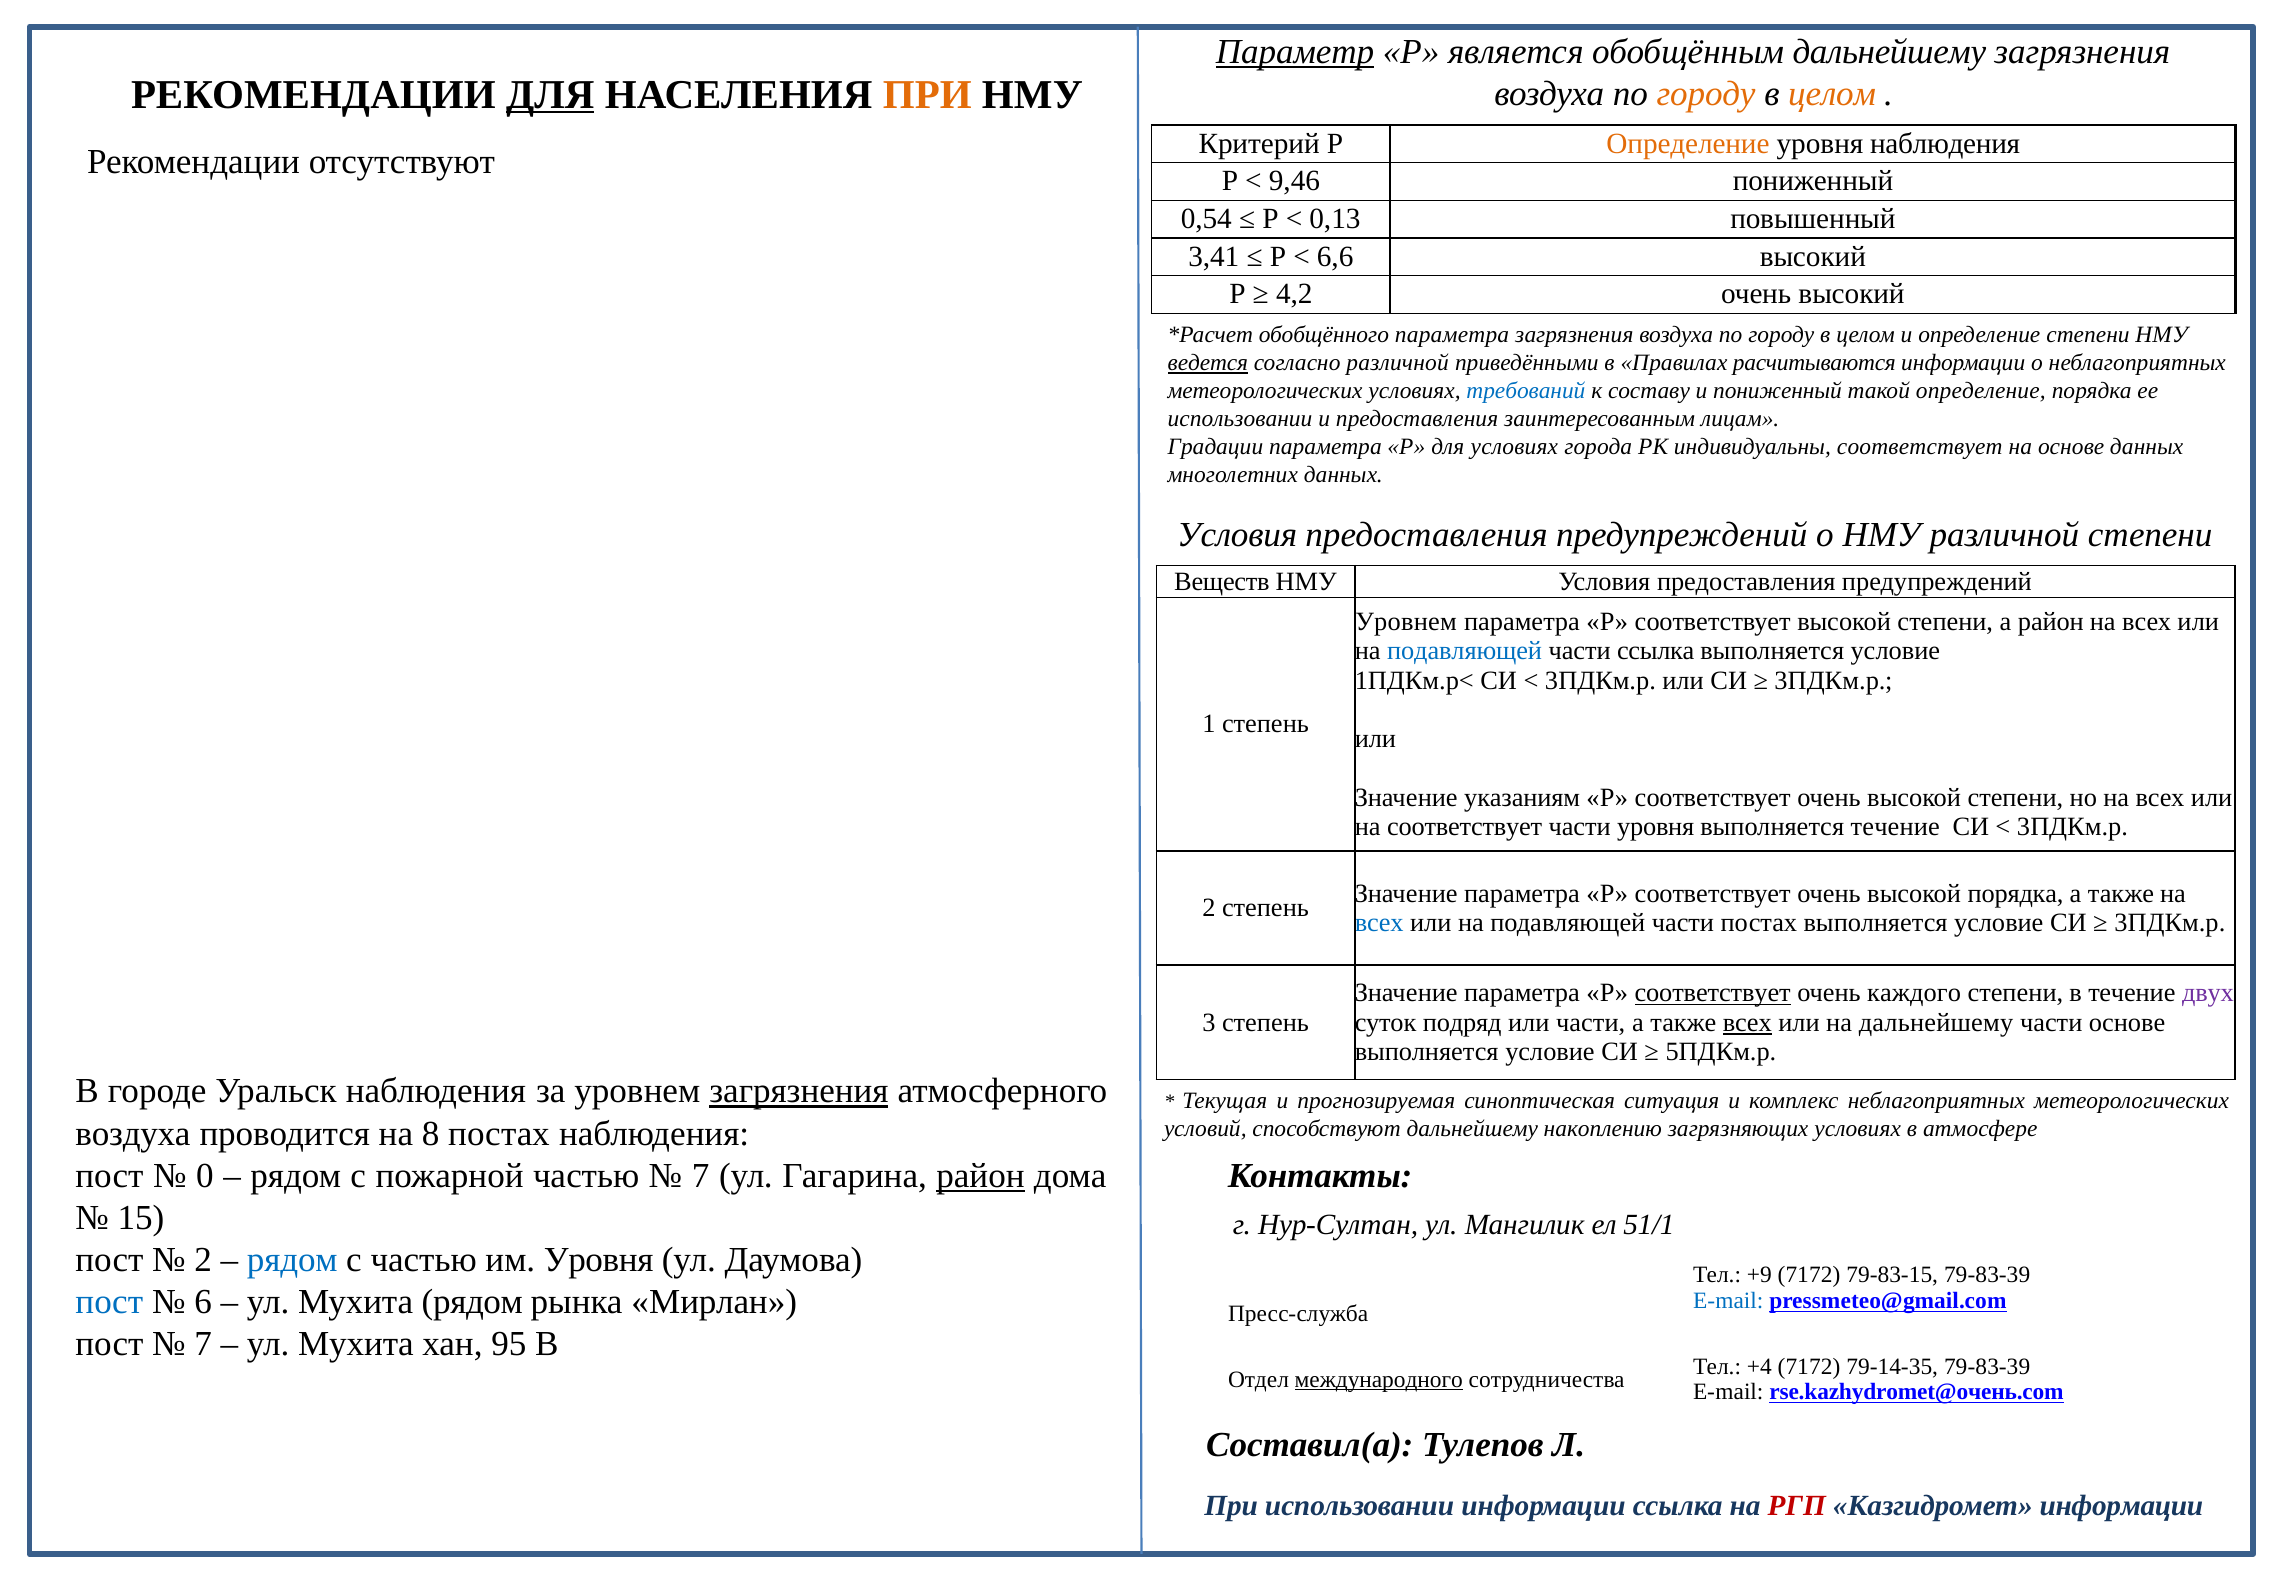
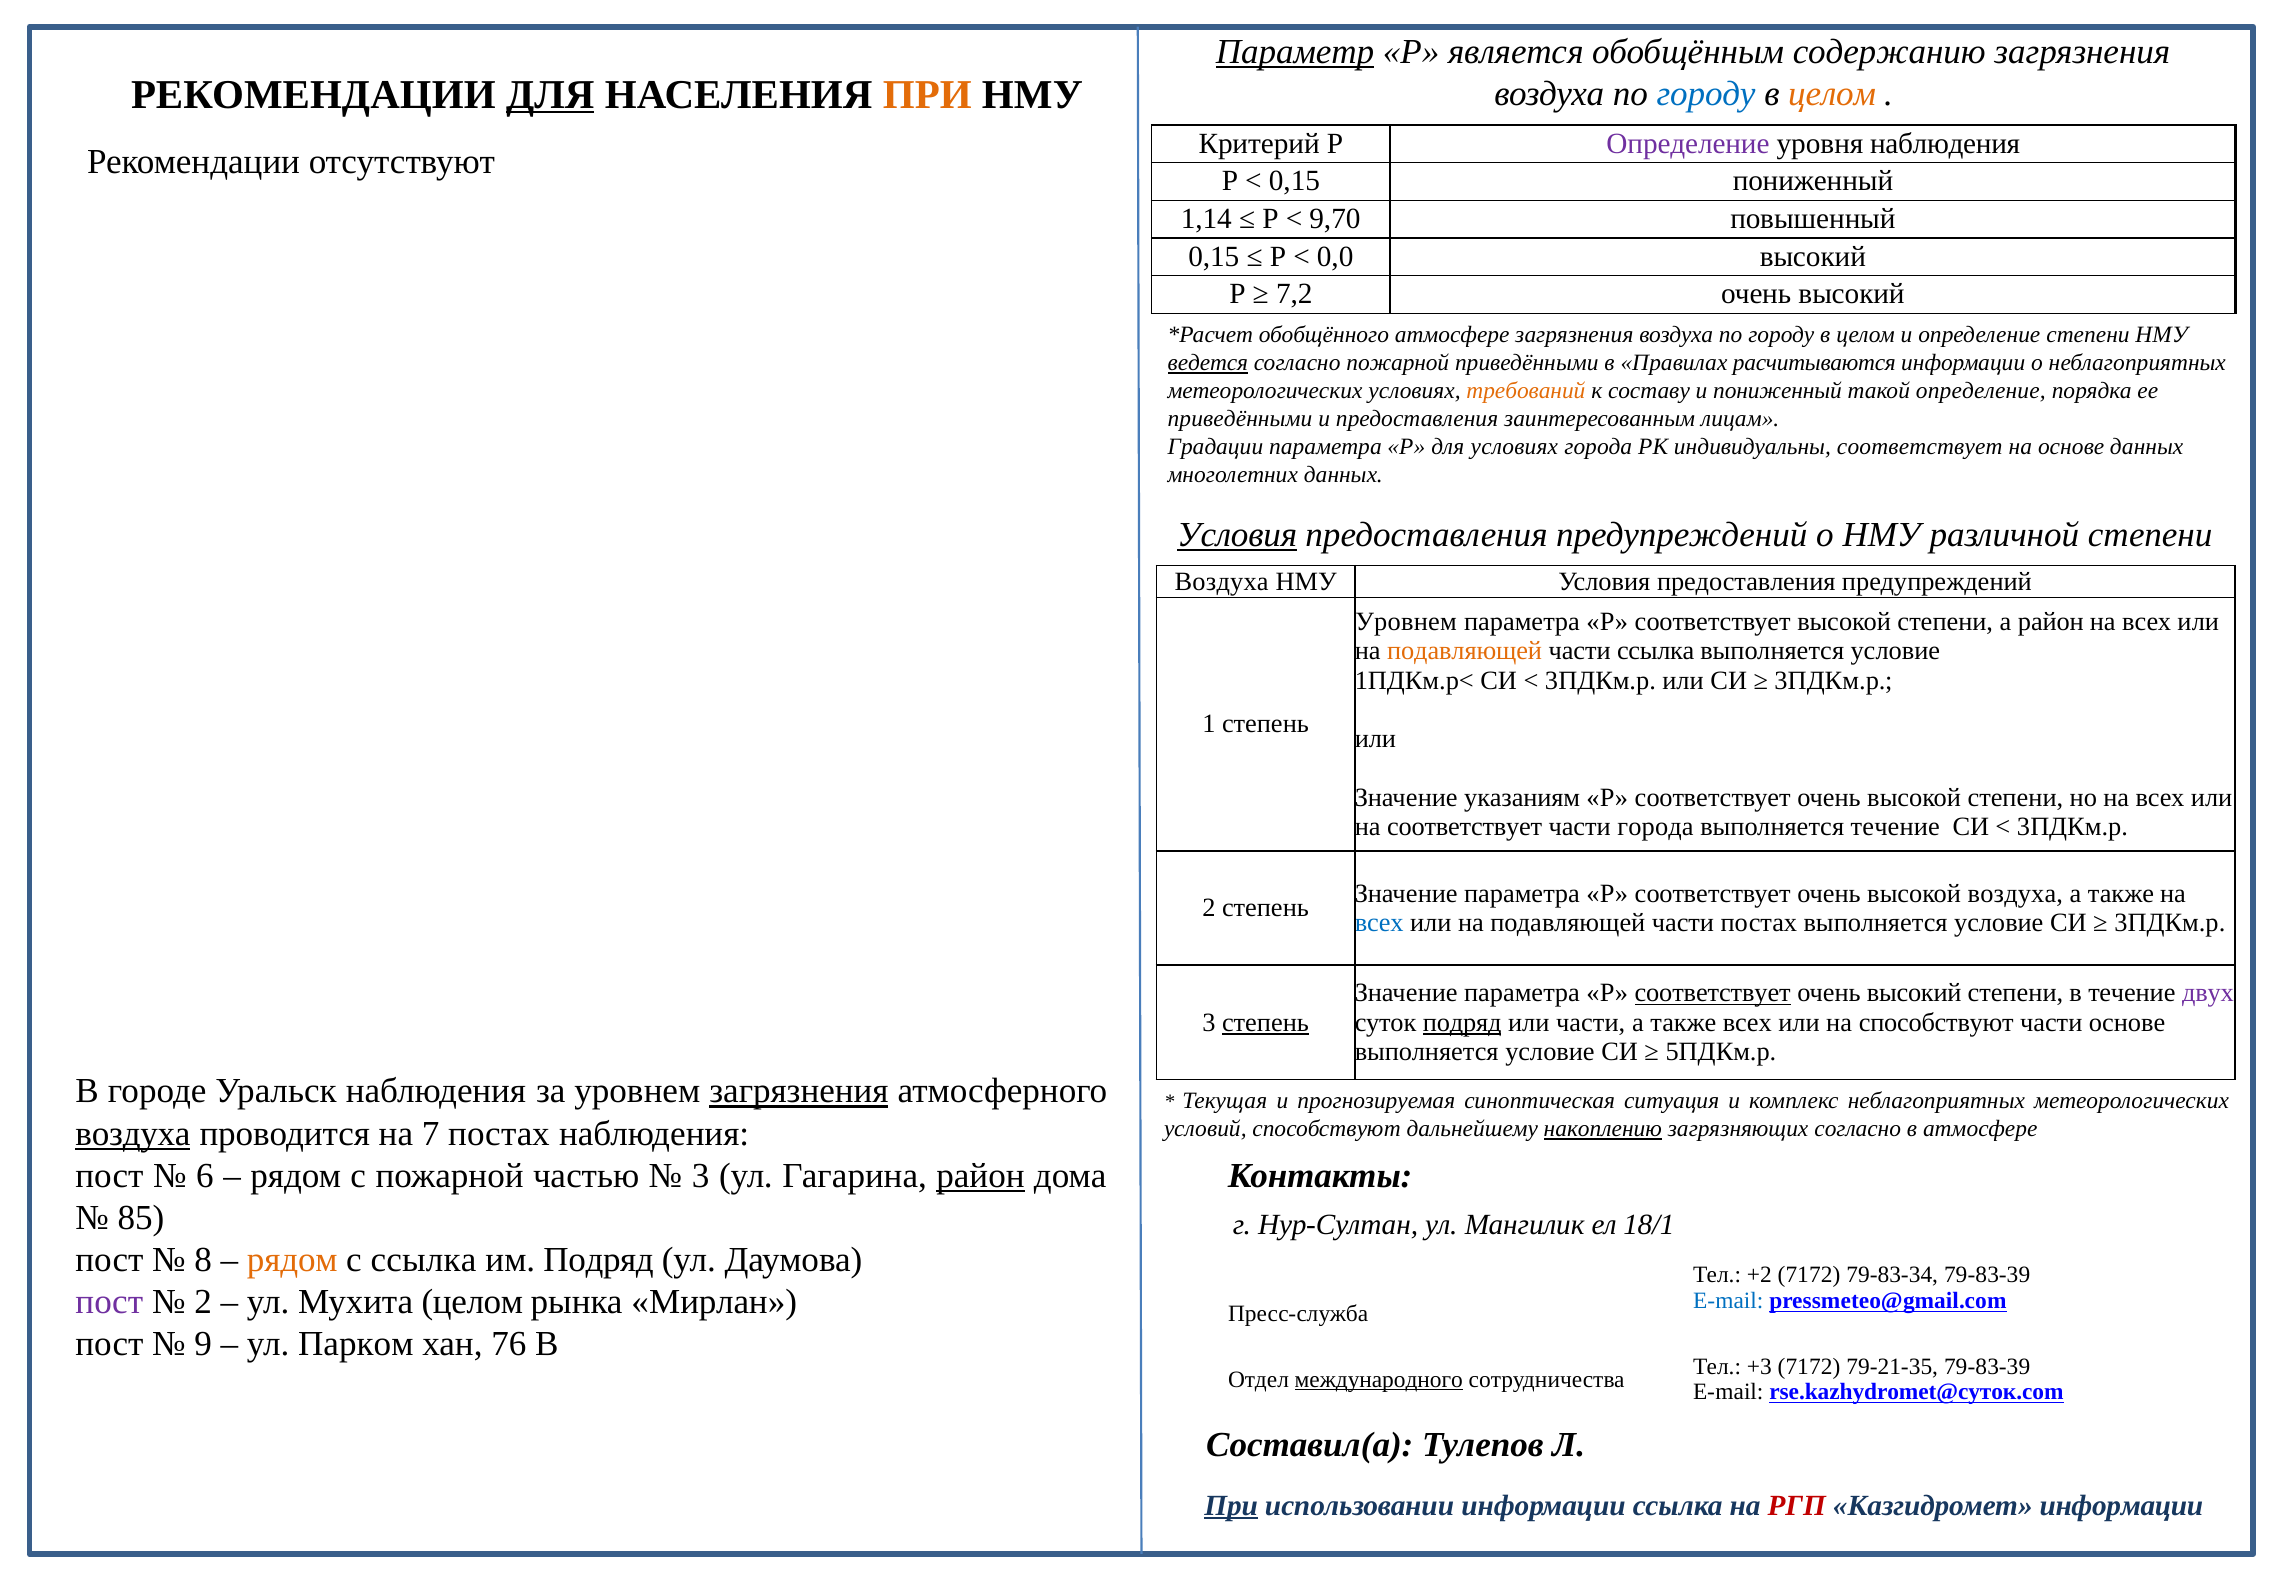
обобщённым дальнейшему: дальнейшему -> содержанию (1889, 52)
городу colour: orange -> blue (1706, 94)
Определение colour: orange -> purple (1688, 143)
9,46: 9,46 -> 0,15 (1294, 181)
0,54: 0,54 -> 1,14 (1206, 219)
0,13: 0,13 -> 9,70 (1335, 219)
3,41: 3,41 -> 0,15 (1214, 256)
6,6: 6,6 -> 0,0 (1335, 256)
4,2: 4,2 -> 7,2 (1294, 294)
обобщённого параметра: параметра -> атмосфере (1452, 335)
согласно различной: различной -> пожарной (1398, 363)
требований colour: blue -> orange (1526, 391)
использовании: использовании -> приведёнными (1240, 419)
Условия underline: none -> present (1237, 535)
Веществ: Веществ -> Воздуха (1222, 581)
подавляющей colour: blue -> orange (1465, 651)
части уровня: уровня -> города (1655, 826)
высокой порядка: порядка -> воздуха (2015, 893)
каждого: каждого -> высокий (1914, 993)
степень underline: none -> present (1265, 1022)
подряд underline: none -> present (1462, 1022)
всех underline: present -> none (1747, 1022)
на дальнейшему: дальнейшему -> способствуют (1936, 1022)
воздуха underline: none -> present (133, 1133)
8: 8 -> 7 (431, 1133)
накоплению underline: none -> present (1603, 1129)
загрязняющих условиях: условиях -> согласно (1858, 1129)
0: 0 -> 6 (205, 1175)
7: 7 -> 3 (701, 1175)
15: 15 -> 85 (141, 1217)
51/1: 51/1 -> 18/1 (1649, 1224)
2: 2 -> 8 (203, 1260)
рядом colour: blue -> orange (292, 1260)
с частью: частью -> ссылка (424, 1260)
им Уровня: Уровня -> Подряд (599, 1260)
+9: +9 -> +2 (1759, 1275)
79-83-15: 79-83-15 -> 79-83-34 (1892, 1275)
пост colour: blue -> purple (109, 1302)
6: 6 -> 2 (203, 1302)
Мухита рядом: рядом -> целом (472, 1302)
7: 7 -> 9 (203, 1344)
Мухита: Мухита -> Парком (356, 1344)
95: 95 -> 76 (509, 1344)
+4: +4 -> +3 (1759, 1366)
79-14-35: 79-14-35 -> 79-21-35 (1892, 1366)
rse.kazhydromet@очень.com: rse.kazhydromet@очень.com -> rse.kazhydromet@суток.com (1916, 1392)
При underline: none -> present (1231, 1505)
